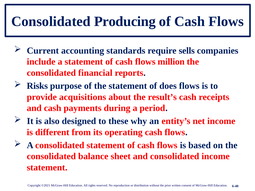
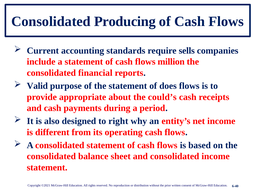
Risks: Risks -> Valid (37, 86)
acquisitions: acquisitions -> appropriate (83, 97)
result’s: result’s -> could’s (162, 97)
these: these -> right (118, 121)
